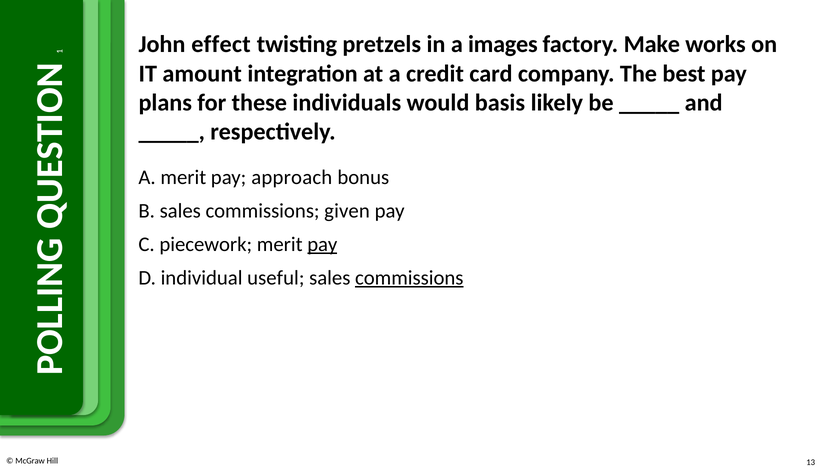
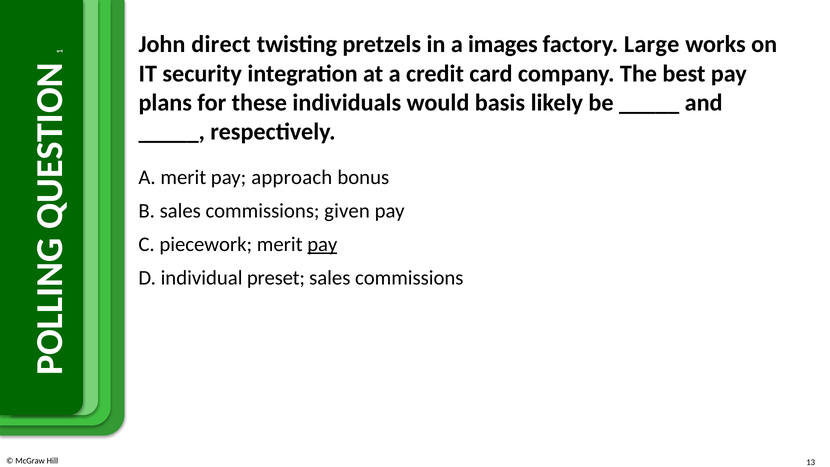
effect: effect -> direct (221, 44)
Make: Make -> Large (652, 44)
amount: amount -> security (202, 74)
useful: useful -> preset (276, 278)
commissions underline: present -> none (409, 278)
